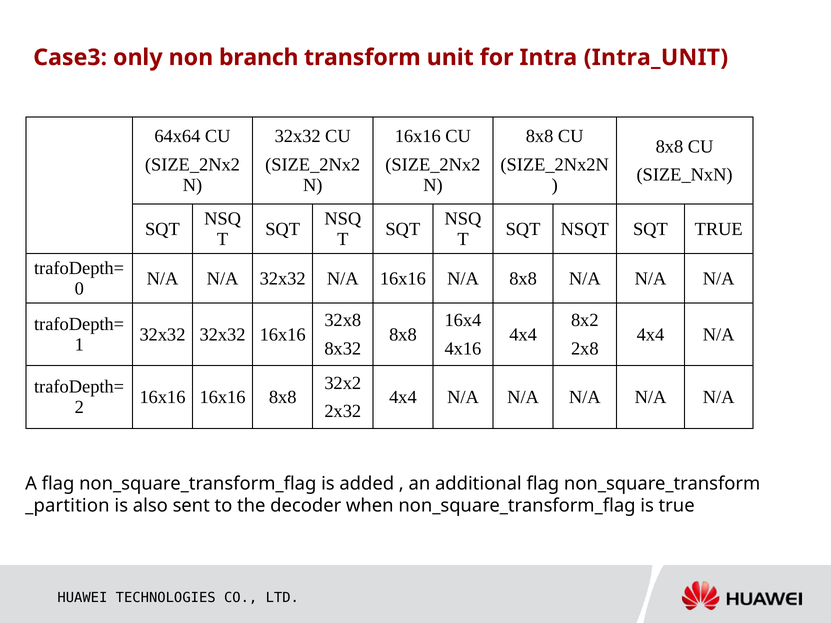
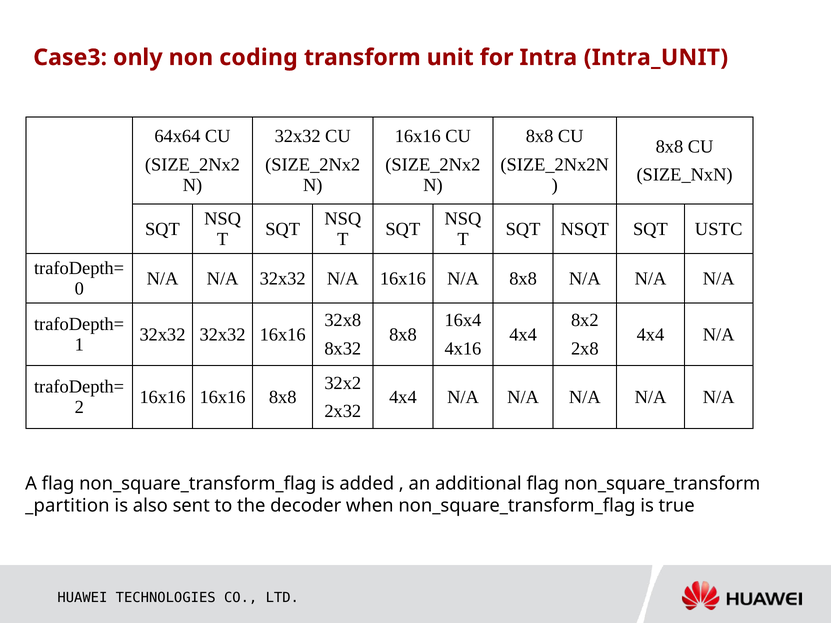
branch: branch -> coding (259, 58)
SQT TRUE: TRUE -> USTC (719, 229)
